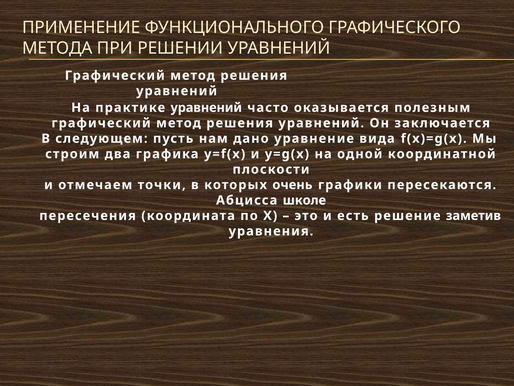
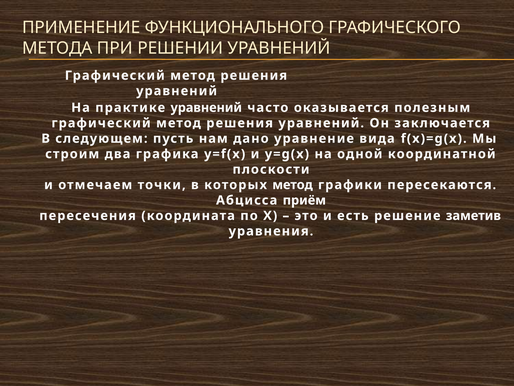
которых очень: очень -> метод (293, 185)
школе: школе -> приём (304, 200)
